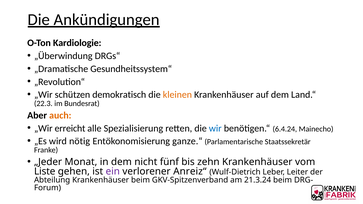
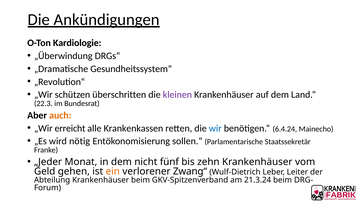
demokratisch: demokratisch -> überschritten (119, 95)
kleinen colour: orange -> purple (177, 95)
Spezialisierung: Spezialisierung -> Krankenkassen (133, 128)
ganze.“: ganze.“ -> sollen.“ (187, 141)
Liste: Liste -> Geld (45, 172)
ein colour: purple -> orange (113, 172)
Anreiz“: Anreiz“ -> Zwang“ (190, 172)
